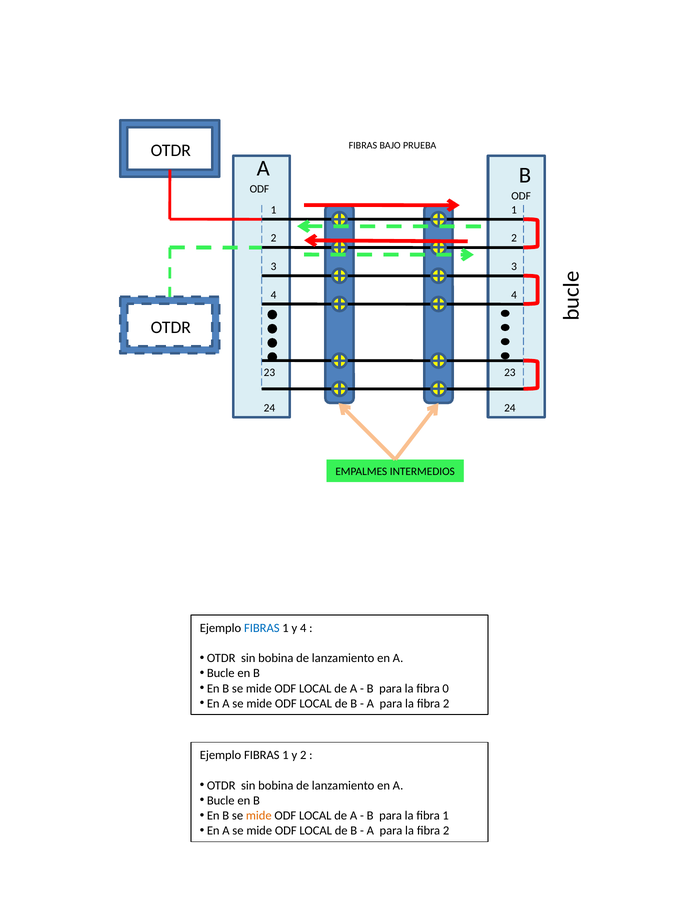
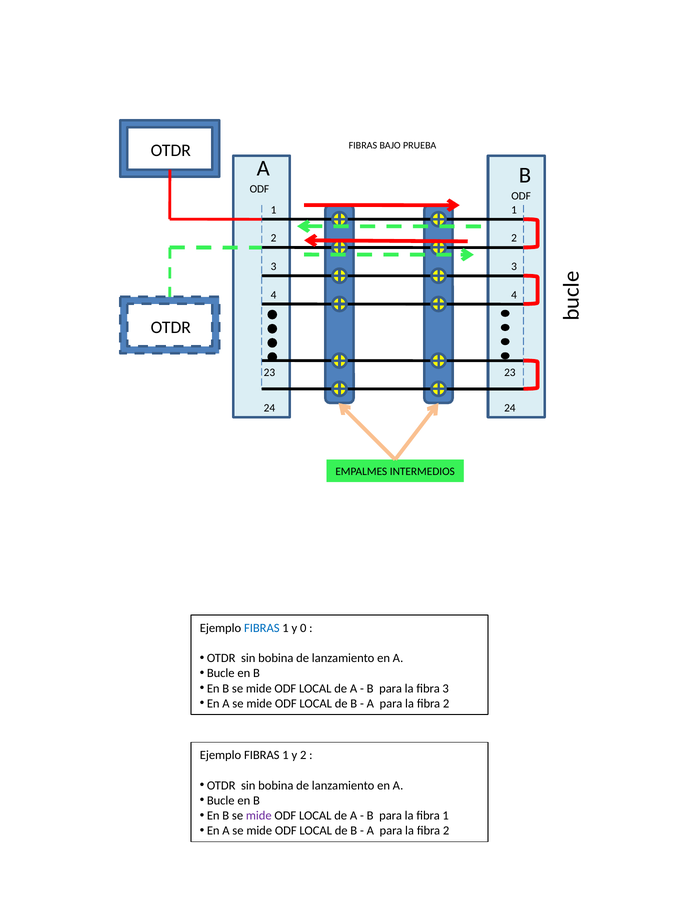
y 4: 4 -> 0 (303, 628)
fibra 0: 0 -> 3 (446, 689)
mide colour: orange -> purple (259, 816)
